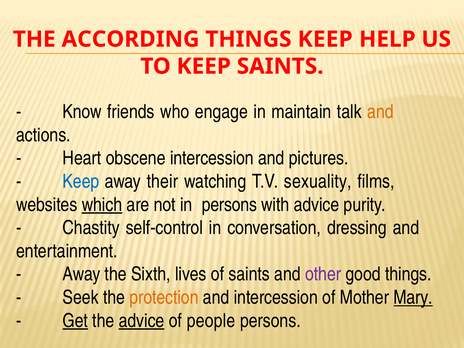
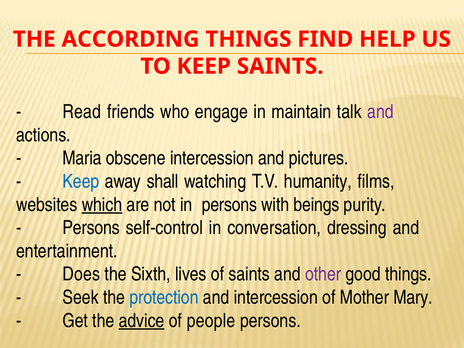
THINGS KEEP: KEEP -> FIND (325, 39)
Know: Know -> Read (82, 112)
and colour: orange -> purple (381, 112)
Heart: Heart -> Maria (82, 158)
their: their -> shall (163, 181)
sexuality: sexuality -> humanity (318, 181)
with advice: advice -> beings (317, 205)
Chastity: Chastity -> Persons (91, 228)
Away: Away -> Does (81, 274)
protection colour: orange -> blue (164, 297)
Mary underline: present -> none (413, 297)
Get underline: present -> none (75, 321)
